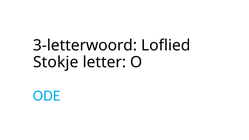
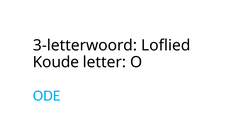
Stokje: Stokje -> Koude (56, 62)
